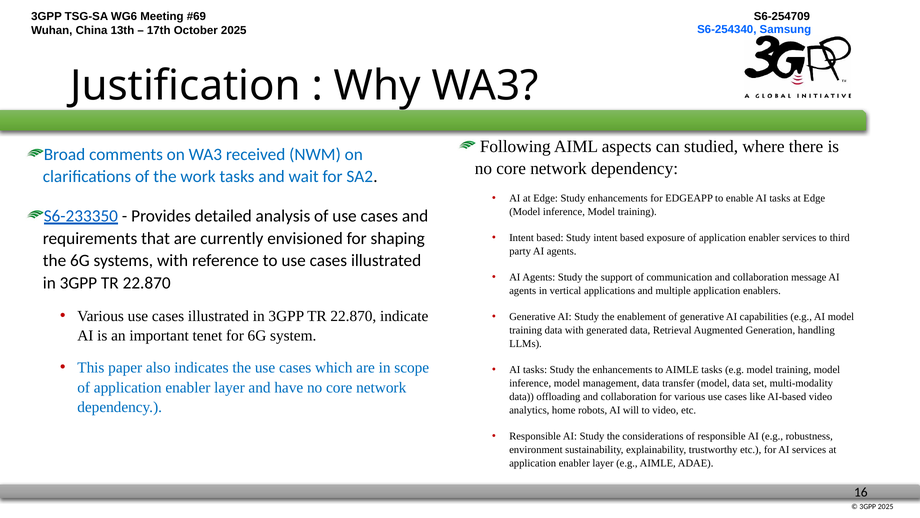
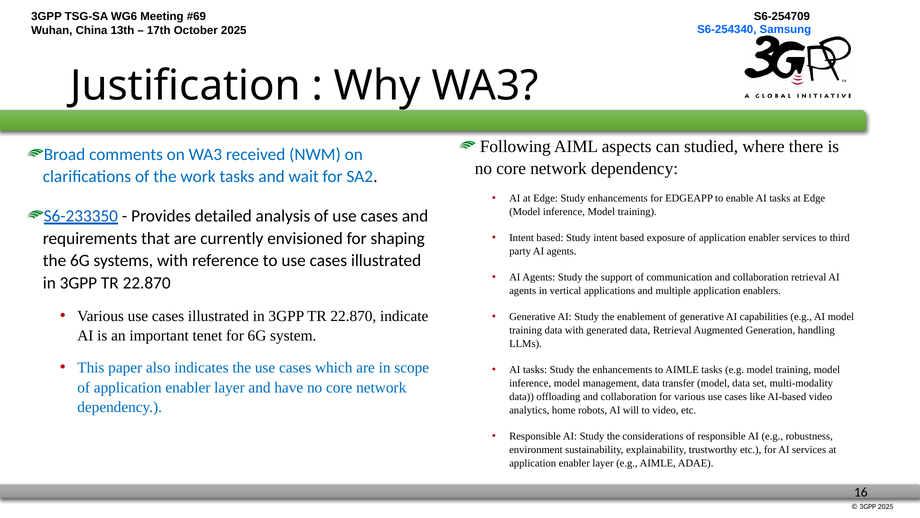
collaboration message: message -> retrieval (809, 277)
